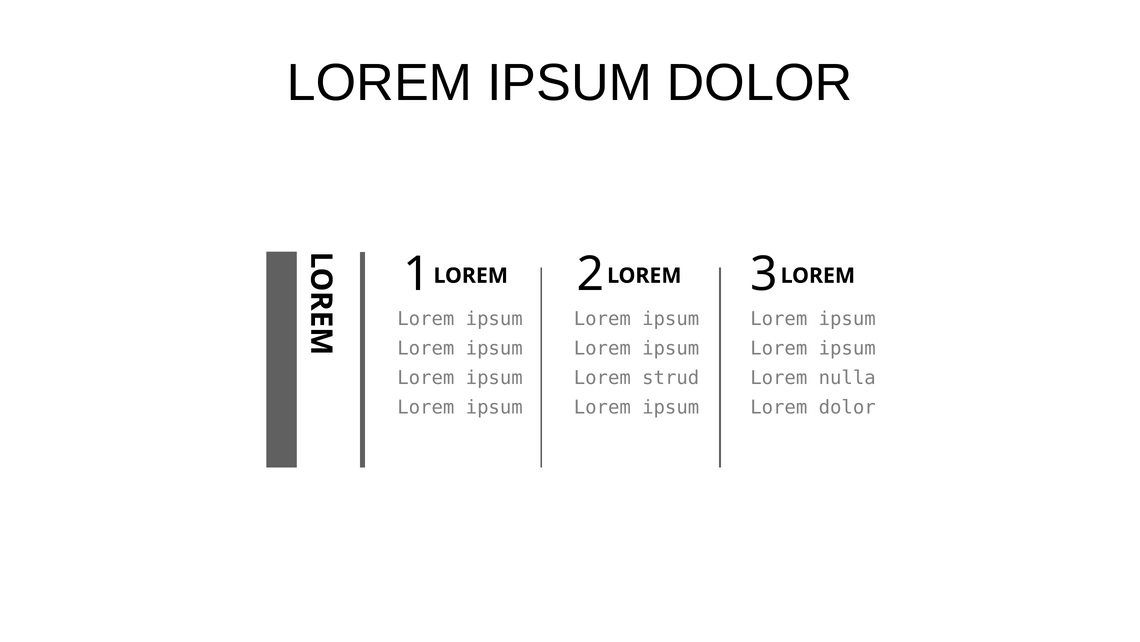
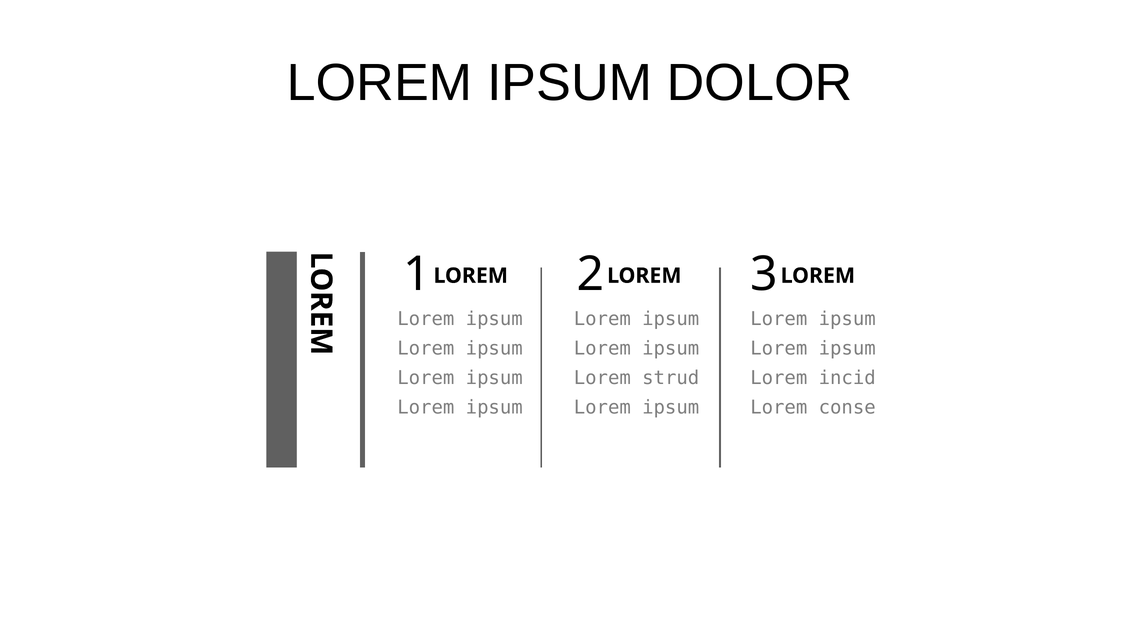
nulla: nulla -> incid (847, 378)
Lorem dolor: dolor -> conse (847, 407)
